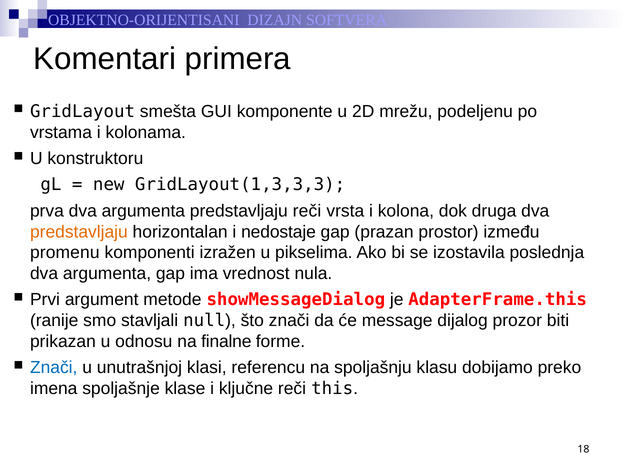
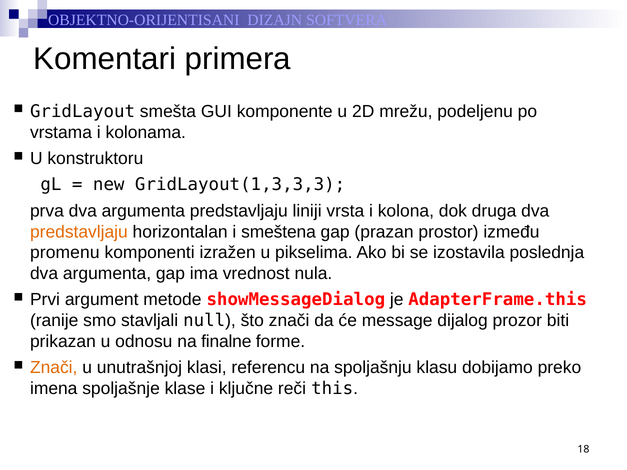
predstavljaju reči: reči -> liniji (307, 211)
nedostaje: nedostaje -> smeštena (279, 232)
Znači colour: blue -> orange (54, 368)
